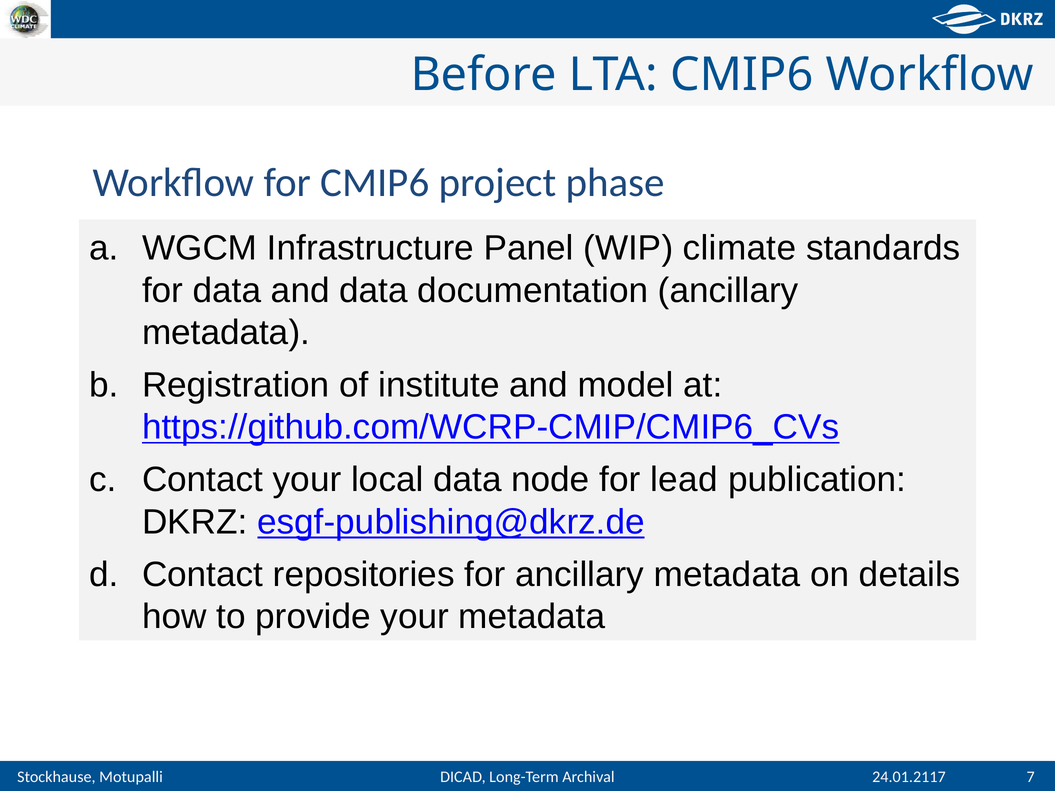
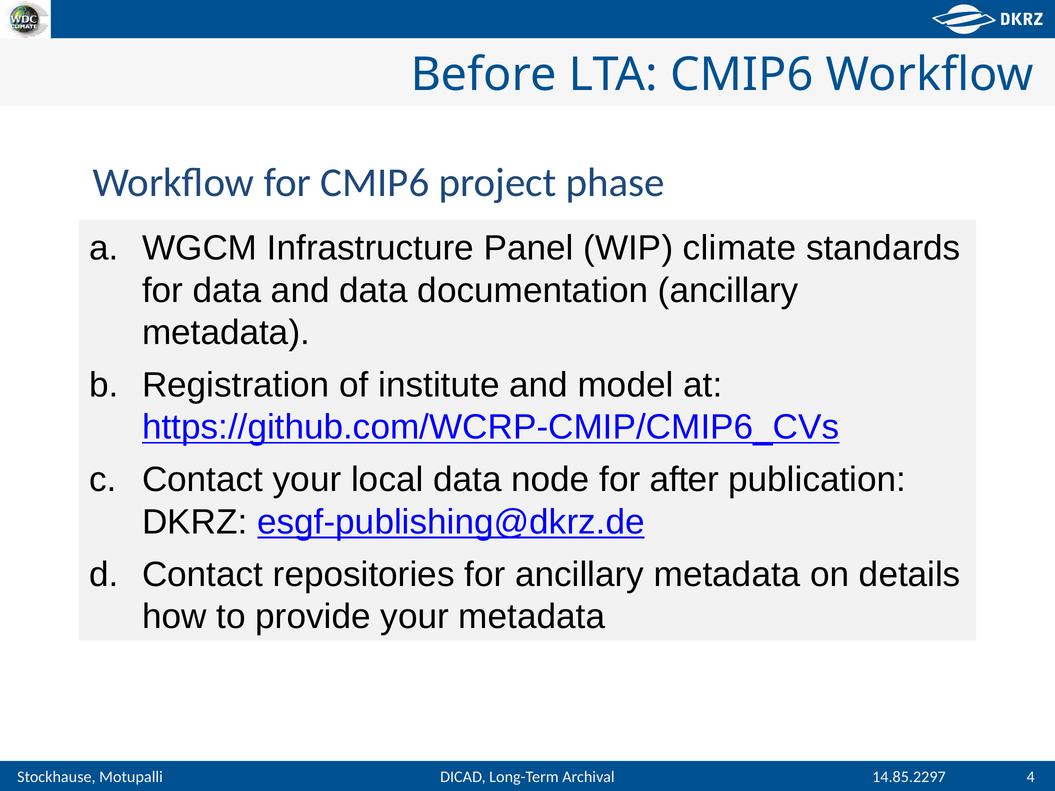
lead: lead -> after (684, 480)
24.01.2117: 24.01.2117 -> 14.85.2297 (909, 777)
7: 7 -> 4 (1031, 777)
